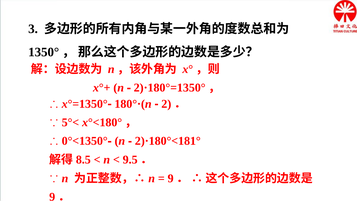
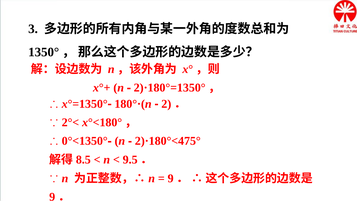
5°<: 5°< -> 2°< (70, 122)
2)·180°<181°: 2)·180°<181° -> 2)·180°<475° (168, 141)
